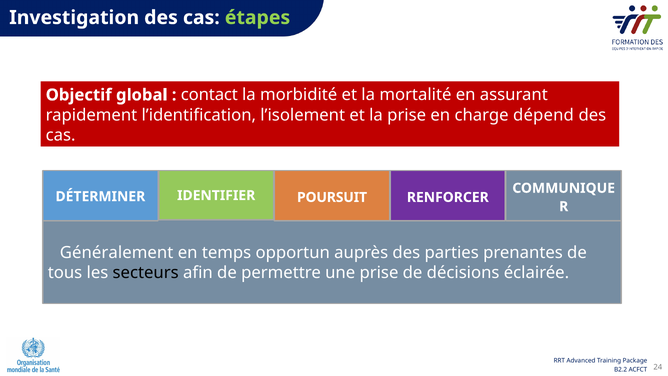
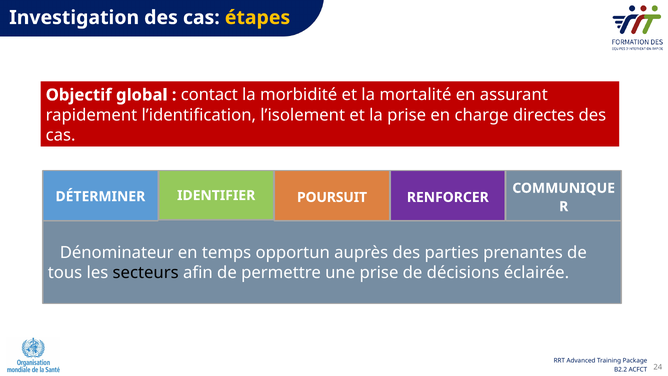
étapes colour: light green -> yellow (258, 18)
dépend: dépend -> directes (544, 115)
Généralement: Généralement -> Dénominateur (117, 253)
